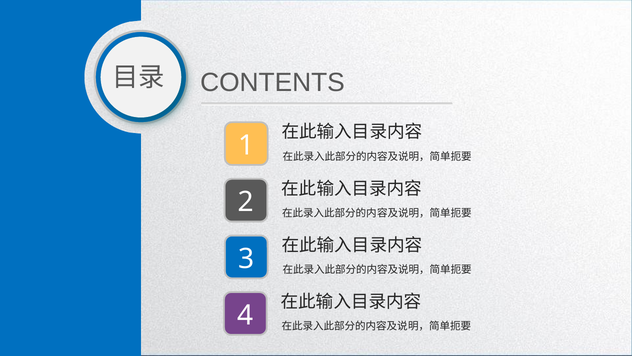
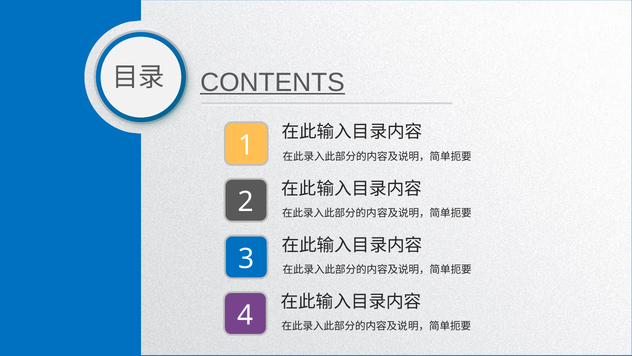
CONTENTS underline: none -> present (272, 82)
